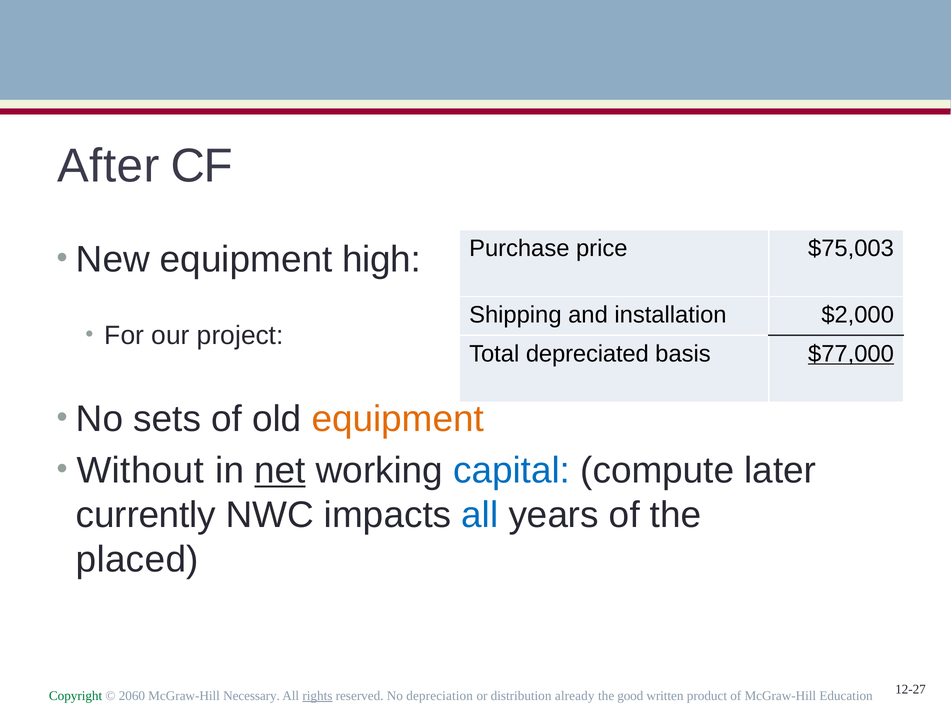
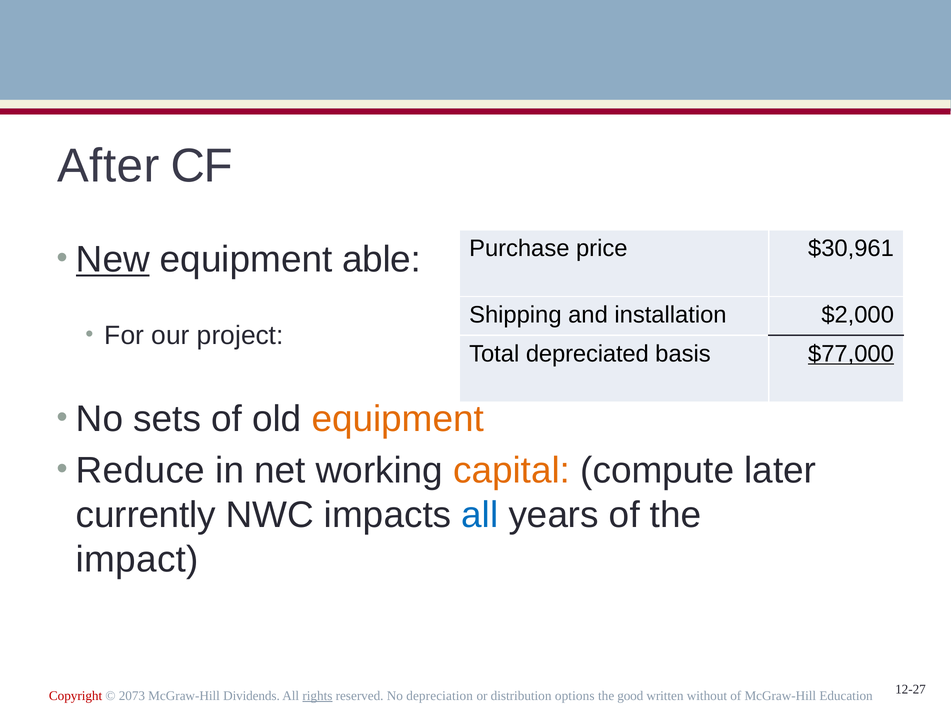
$75,003: $75,003 -> $30,961 (851, 248)
New underline: none -> present (113, 259)
high: high -> able (382, 259)
Without: Without -> Reduce (140, 470)
net underline: present -> none (280, 470)
capital colour: blue -> orange (512, 470)
placed: placed -> impact (137, 559)
Copyright colour: green -> red (76, 695)
2060: 2060 -> 2073 (132, 695)
Necessary: Necessary -> Dividends (252, 695)
already: already -> options (575, 695)
product: product -> without (707, 695)
